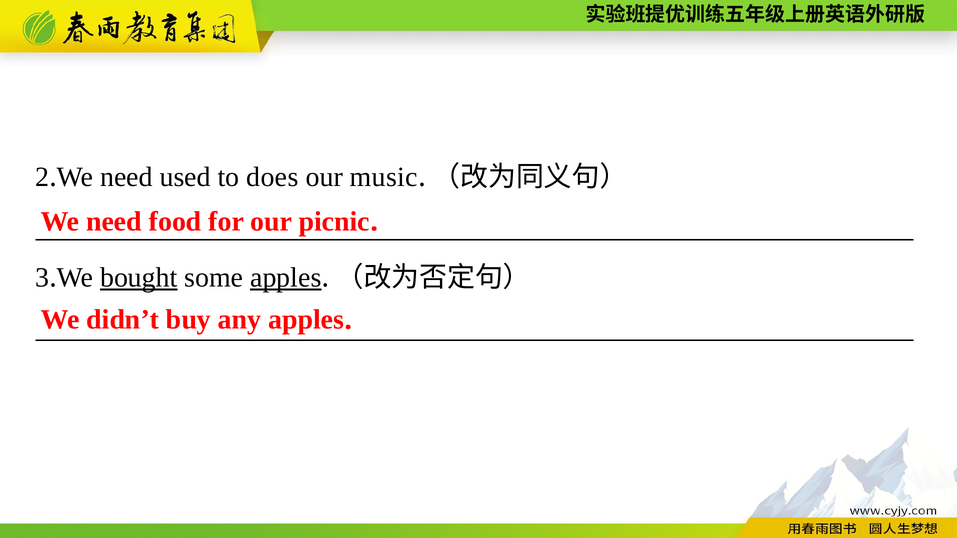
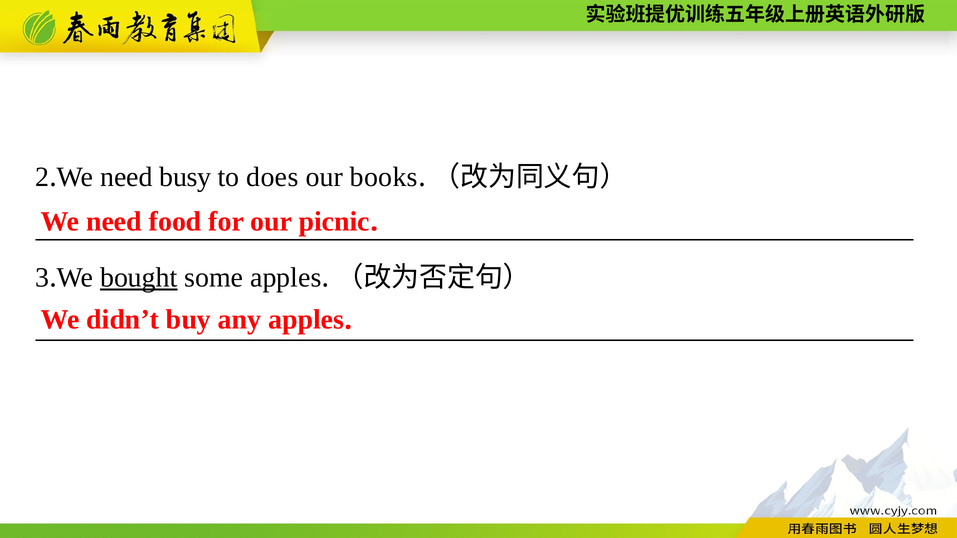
used: used -> busy (185, 177)
music: music -> books (384, 177)
apples underline: present -> none (286, 278)
